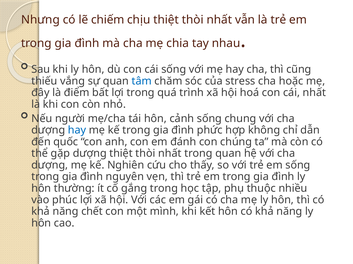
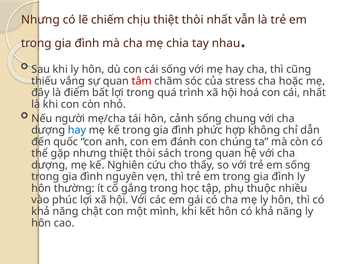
tâm colour: blue -> red (142, 81)
gặp dượng: dượng -> nhưng (90, 154)
nhất: nhất -> sách (170, 154)
chết: chết -> chật (92, 212)
